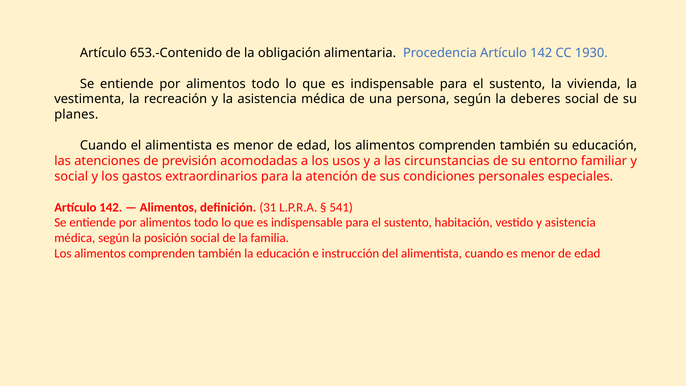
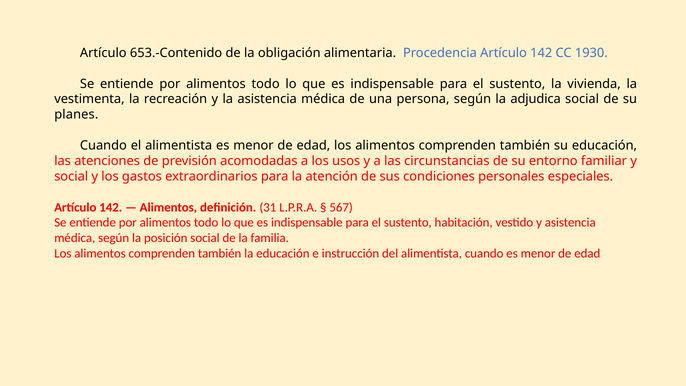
deberes: deberes -> adjudica (536, 99)
541: 541 -> 567 (341, 207)
